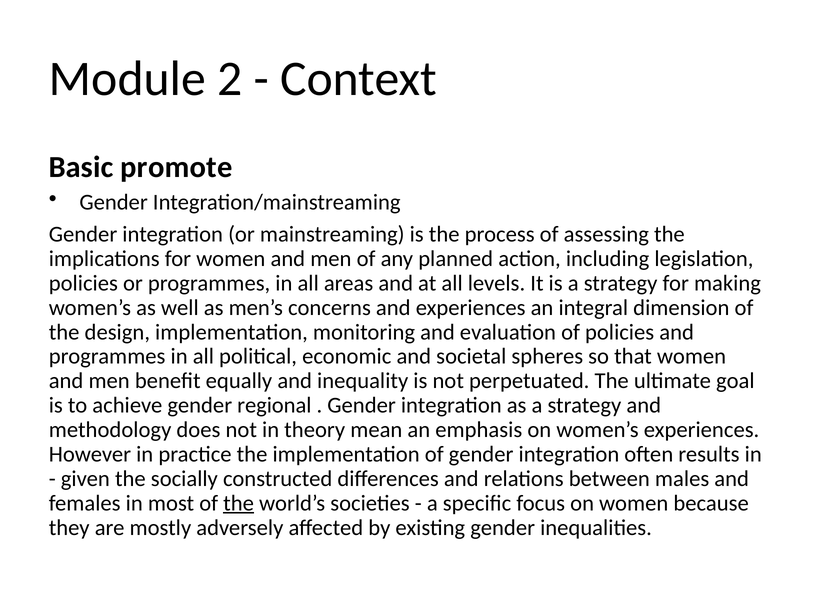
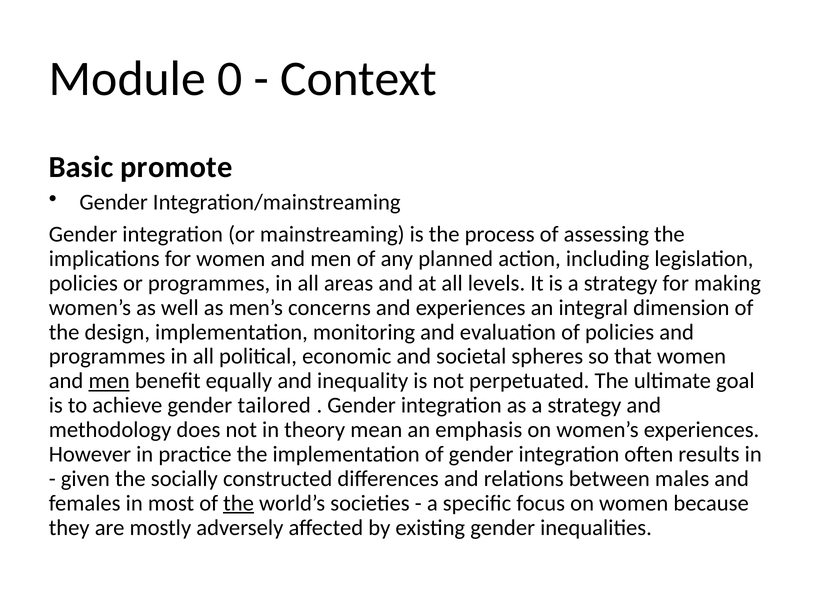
2: 2 -> 0 (230, 79)
men underline: none -> present (109, 381)
regional: regional -> tailored (274, 405)
